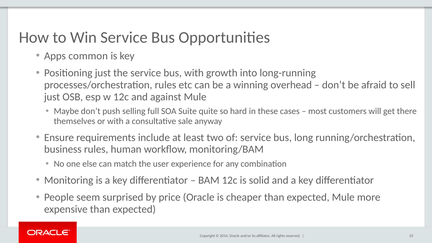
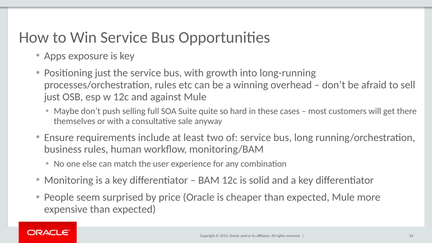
common: common -> exposure (88, 56)
